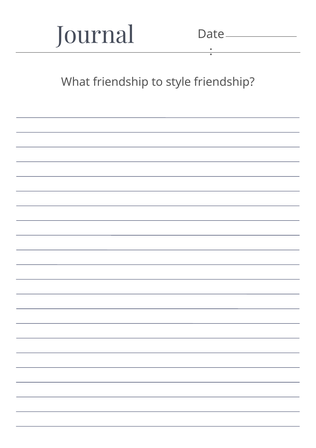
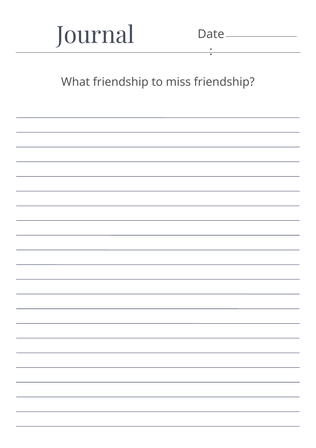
style: style -> miss (178, 82)
